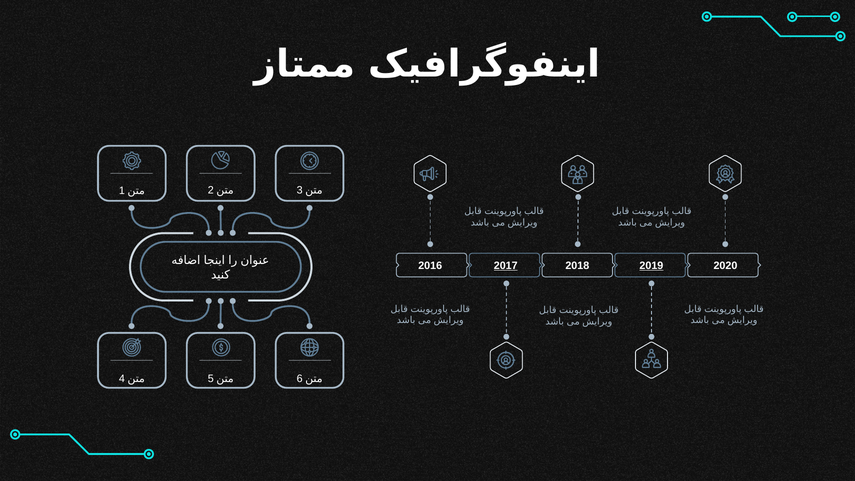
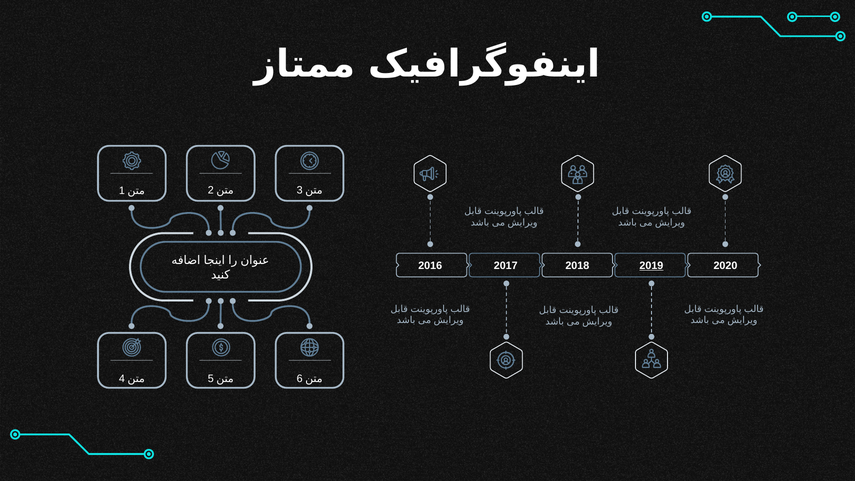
2017 underline: present -> none (506, 266)
